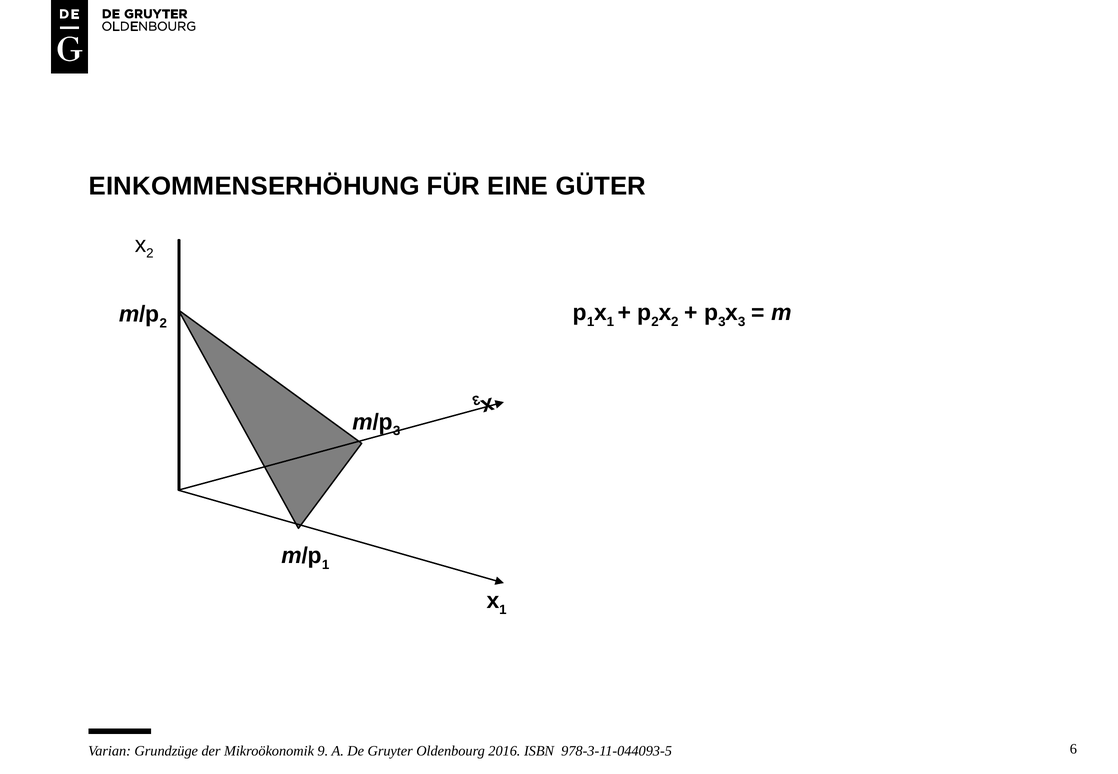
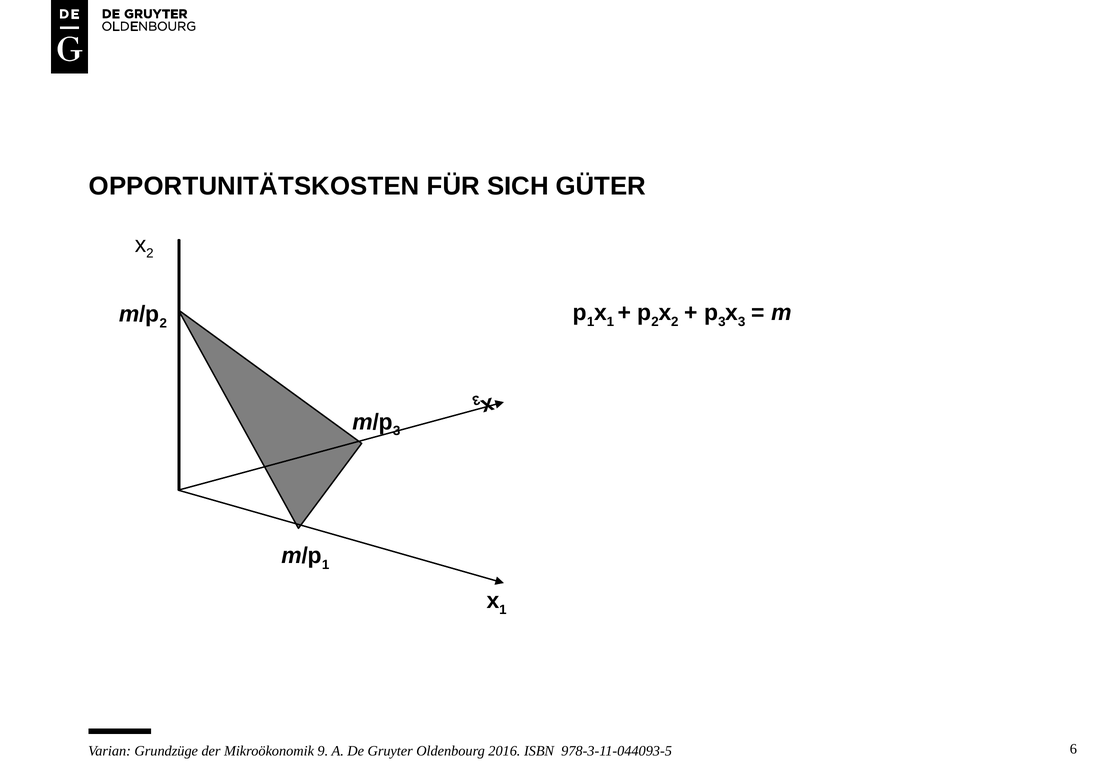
EINKOMMENSERHÖHUNG: EINKOMMENSERHÖHUNG -> OPPORTUNITÄTSKOSTEN (254, 186)
EINE: EINE -> SICH (518, 186)
